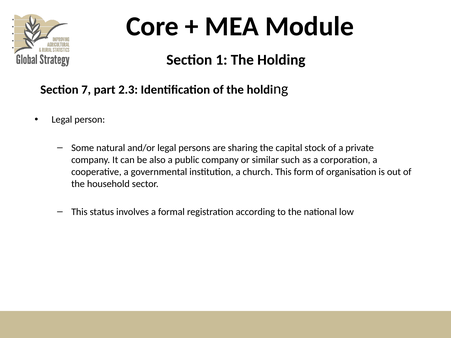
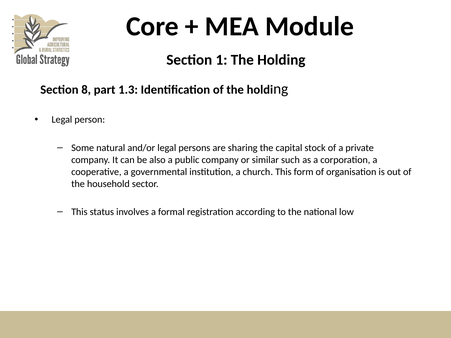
7: 7 -> 8 (86, 90)
2.3: 2.3 -> 1.3 (128, 90)
